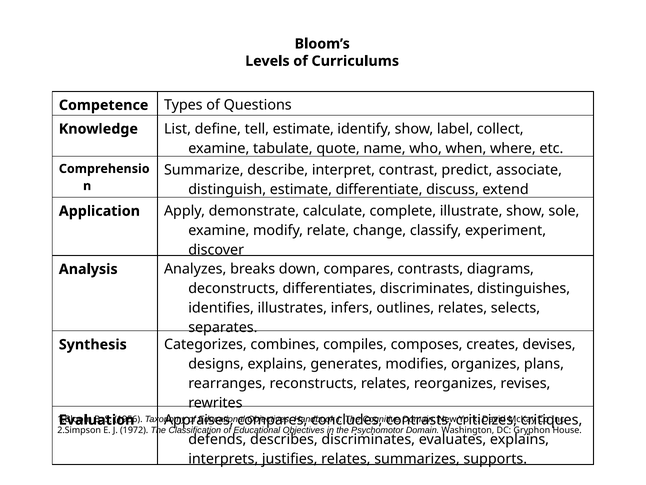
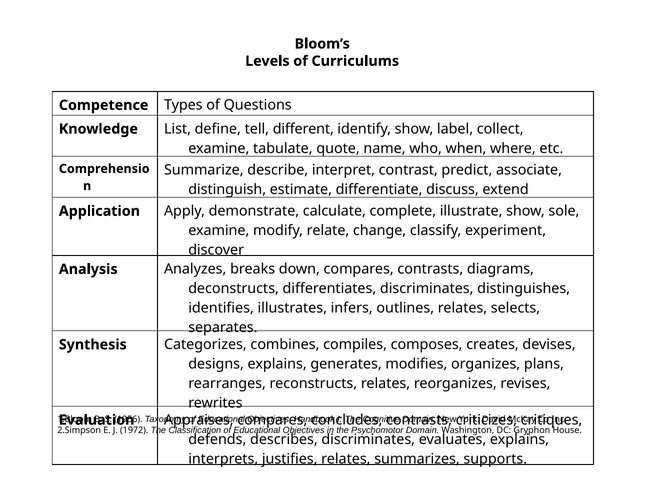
tell estimate: estimate -> different (303, 129)
